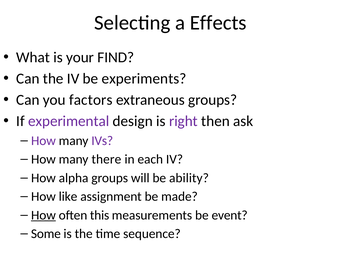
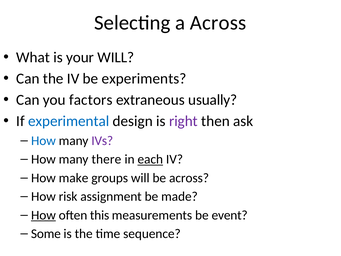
a Effects: Effects -> Across (218, 23)
your FIND: FIND -> WILL (116, 57)
extraneous groups: groups -> usually (213, 100)
experimental colour: purple -> blue (69, 121)
How colour: purple -> blue (43, 141)
each underline: none -> present (150, 159)
alpha: alpha -> make (74, 178)
be ability: ability -> across (189, 178)
like: like -> risk (68, 196)
